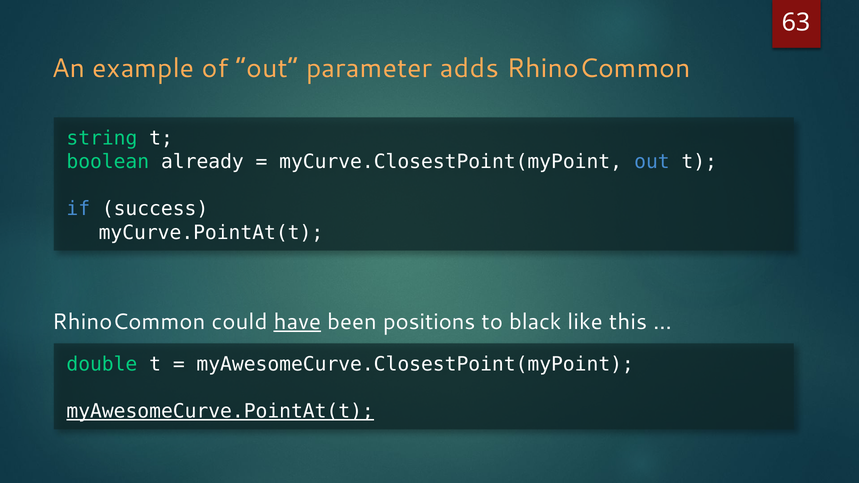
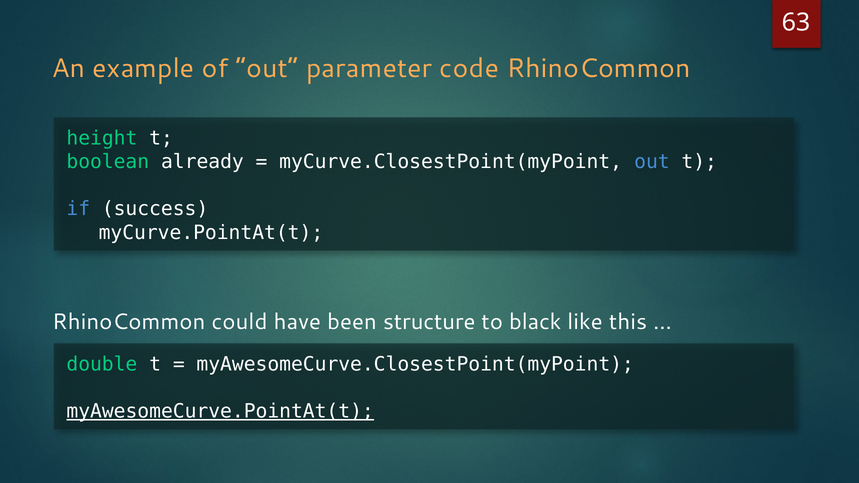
adds: adds -> code (469, 68)
string: string -> height (102, 138)
have underline: present -> none (297, 322)
positions: positions -> structure (429, 322)
